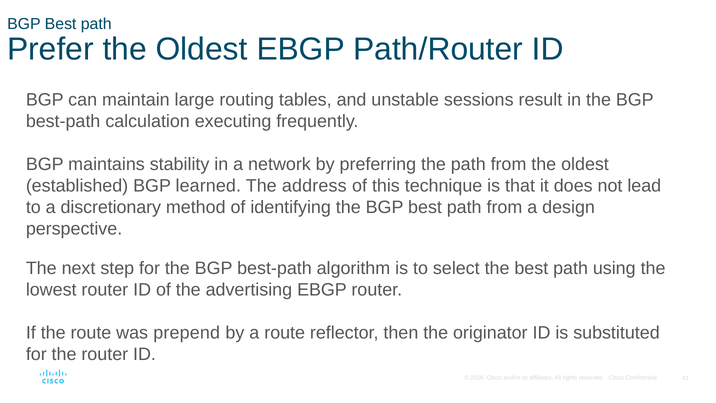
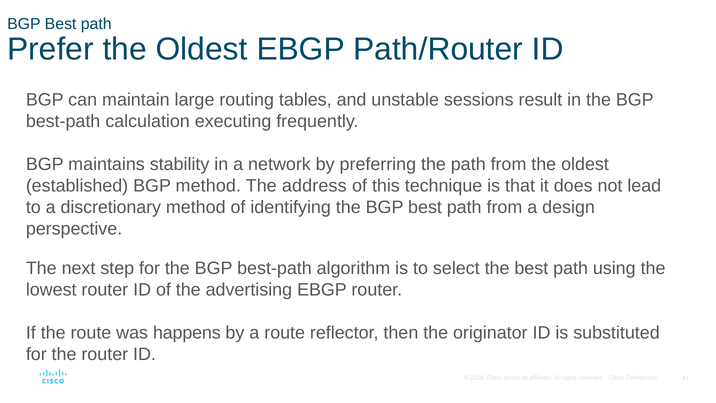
BGP learned: learned -> method (208, 186)
prepend: prepend -> happens (187, 333)
